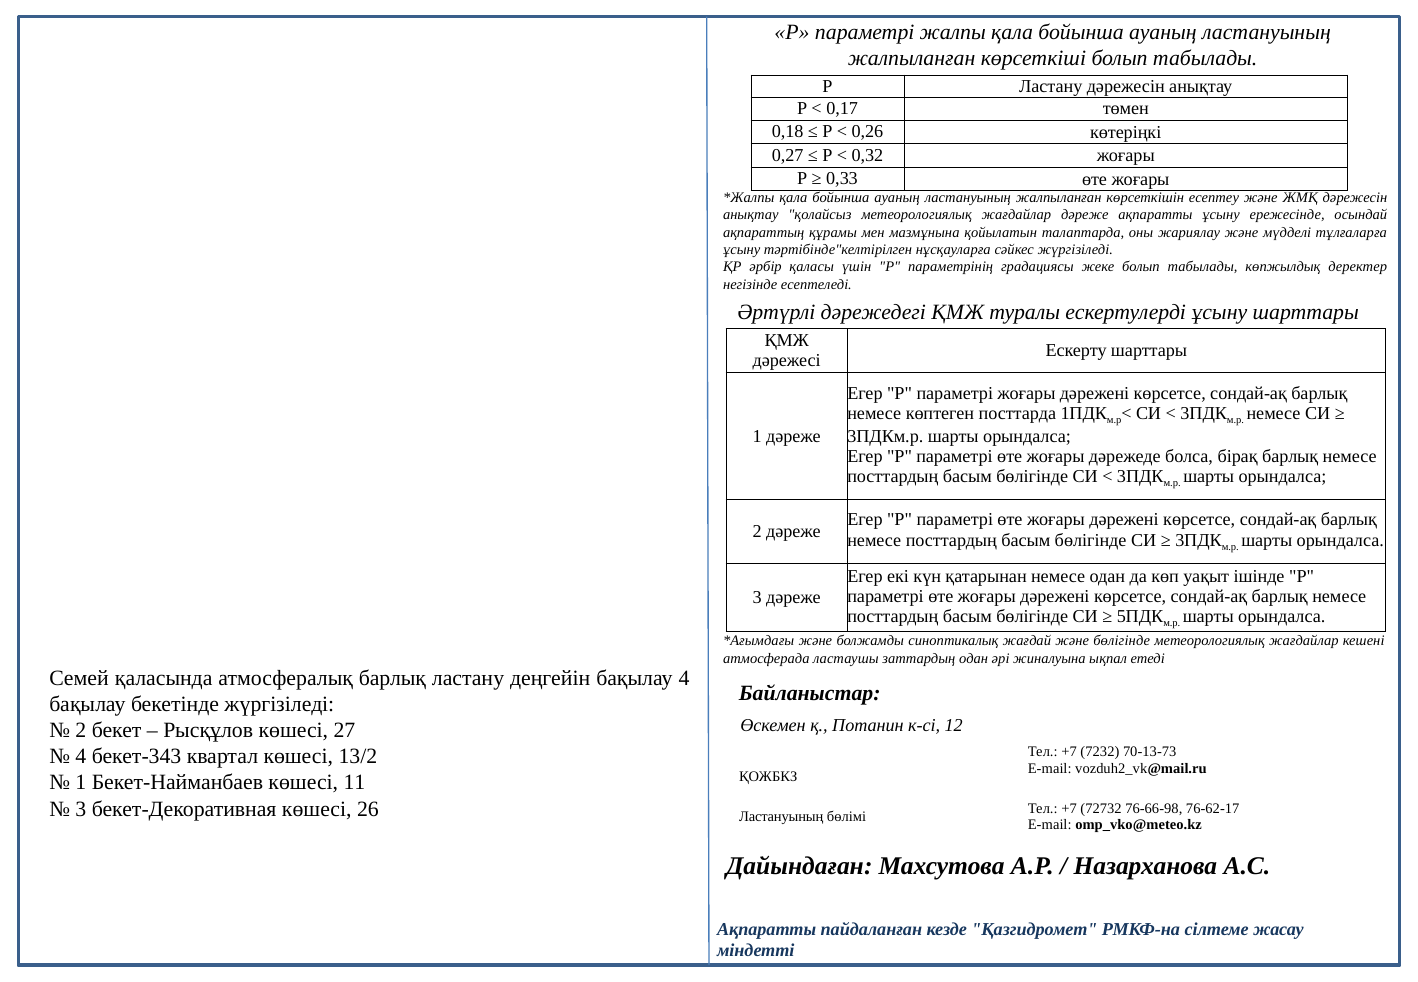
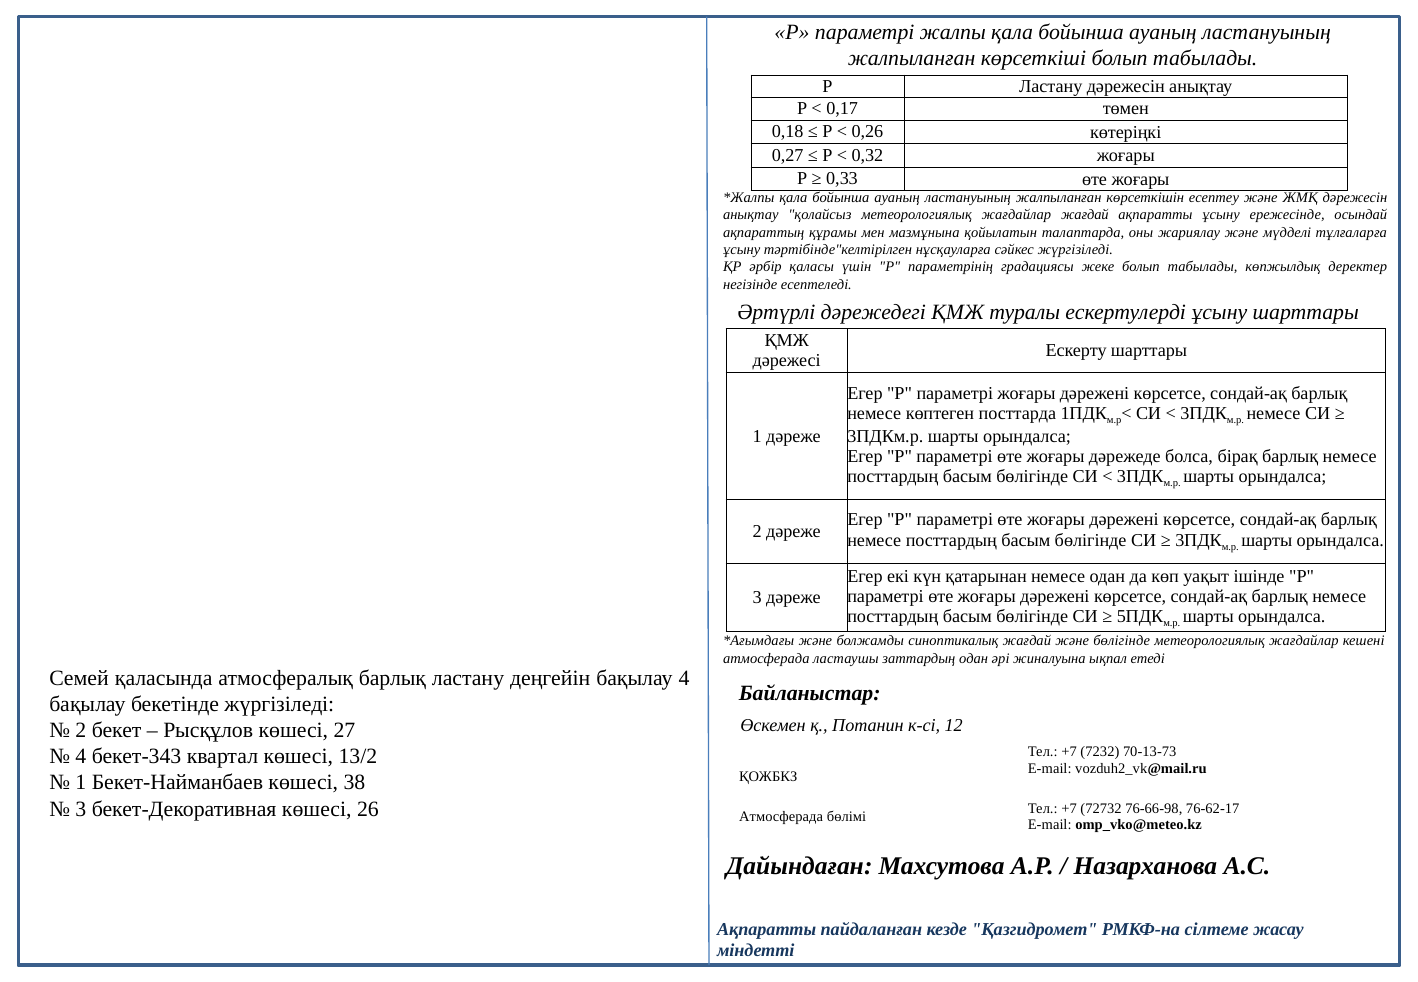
жағдайлар дәреже: дәреже -> жағдай (1085, 215)
11: 11 -> 38 (354, 782)
Ластануының: Ластануының -> Атмосферада (781, 817)
